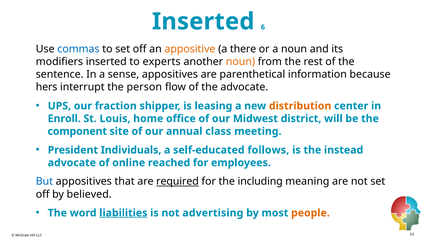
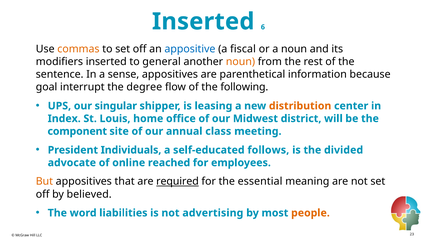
commas colour: blue -> orange (78, 49)
appositive colour: orange -> blue (190, 49)
there: there -> fiscal (243, 49)
experts: experts -> general (162, 62)
hers: hers -> goal (47, 87)
person: person -> degree (144, 87)
the advocate: advocate -> following (244, 87)
fraction: fraction -> singular (116, 106)
Enroll: Enroll -> Index (64, 119)
instead: instead -> divided (344, 150)
But colour: blue -> orange (44, 181)
including: including -> essential (260, 181)
liabilities underline: present -> none (123, 213)
